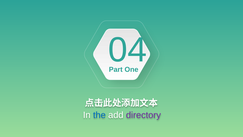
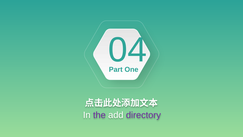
the colour: blue -> purple (99, 115)
